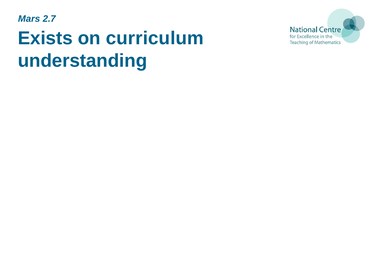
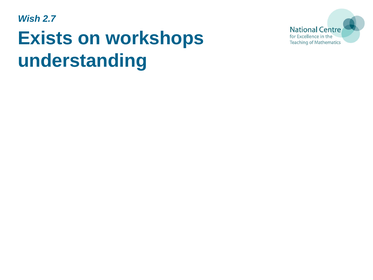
Mars: Mars -> Wish (29, 19)
curriculum: curriculum -> workshops (155, 38)
